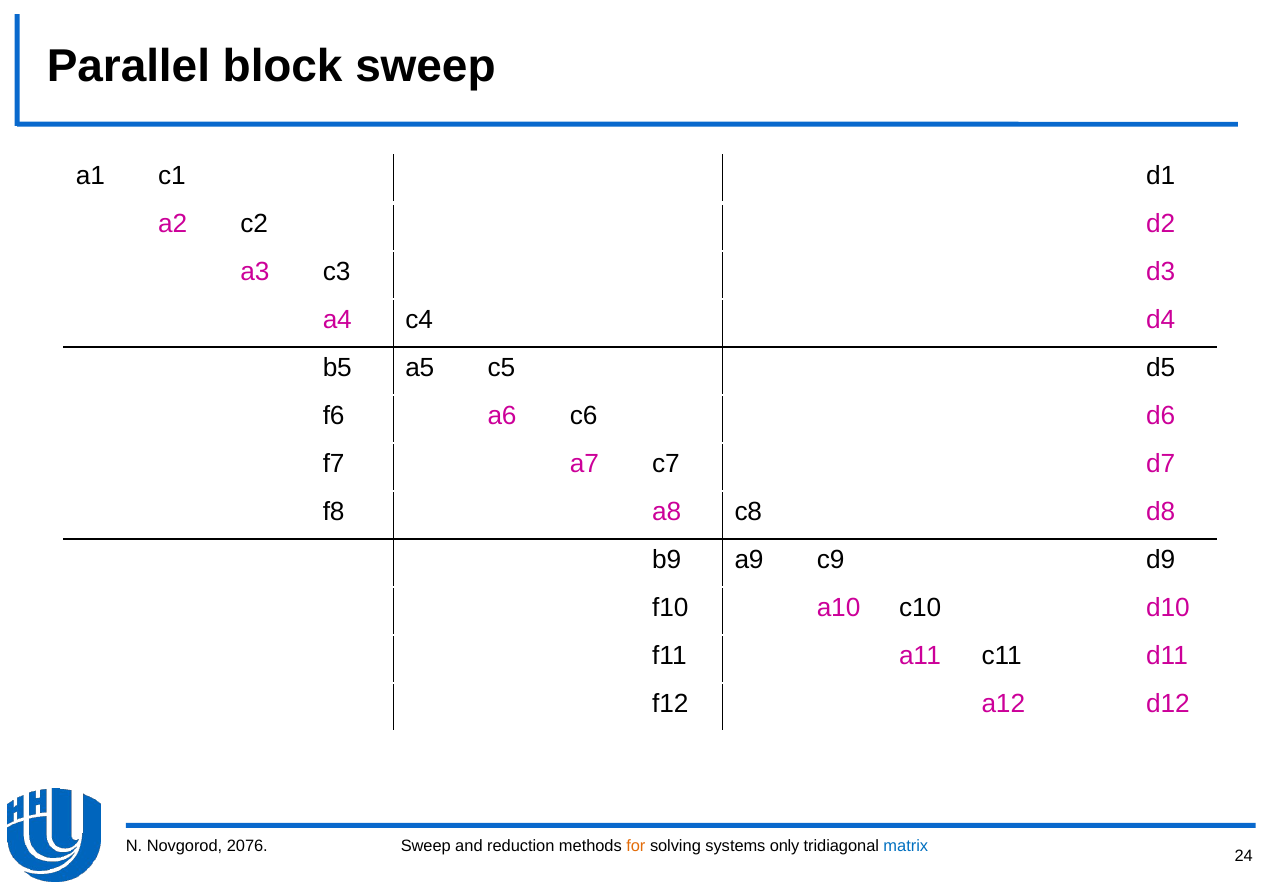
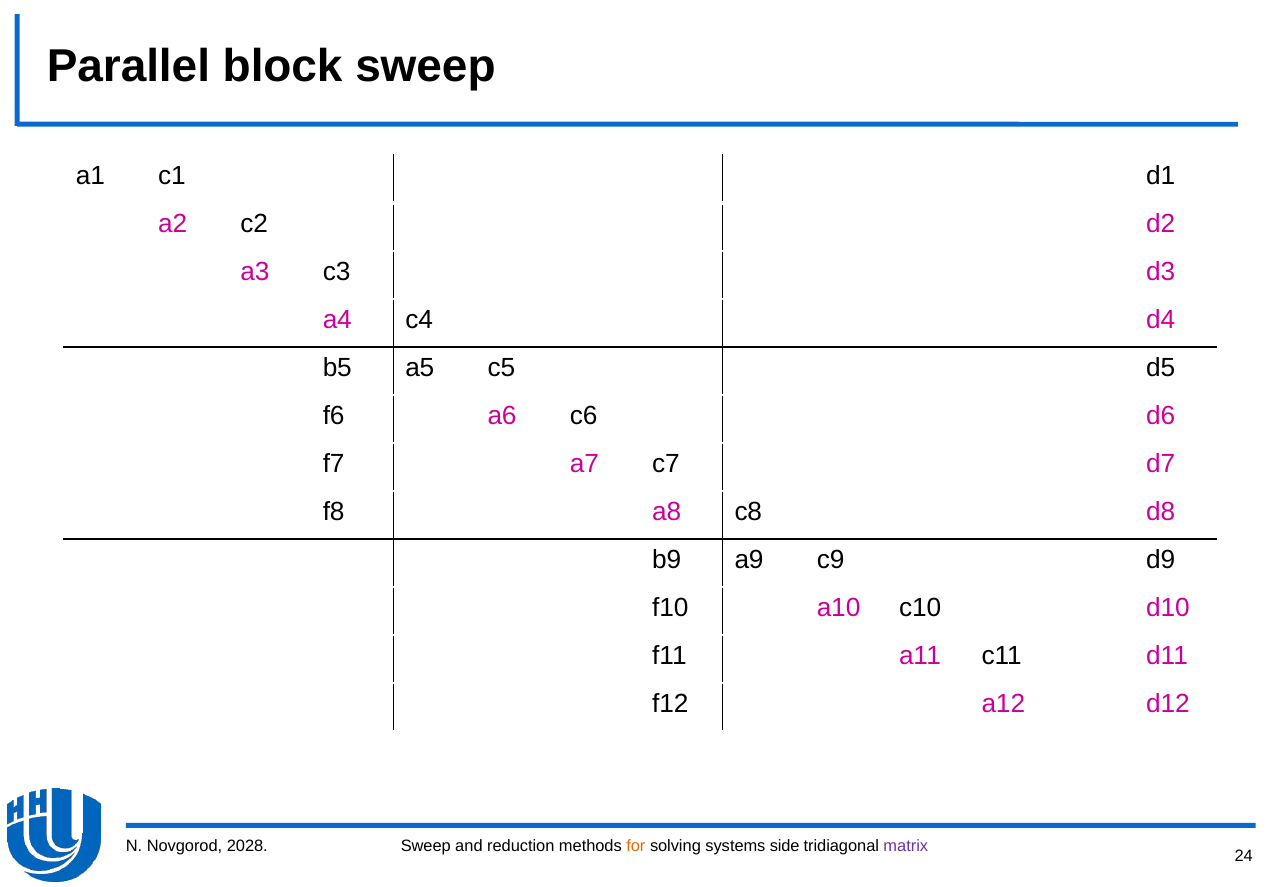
2076: 2076 -> 2028 (247, 846)
only: only -> side (785, 846)
matrix colour: blue -> purple (906, 846)
